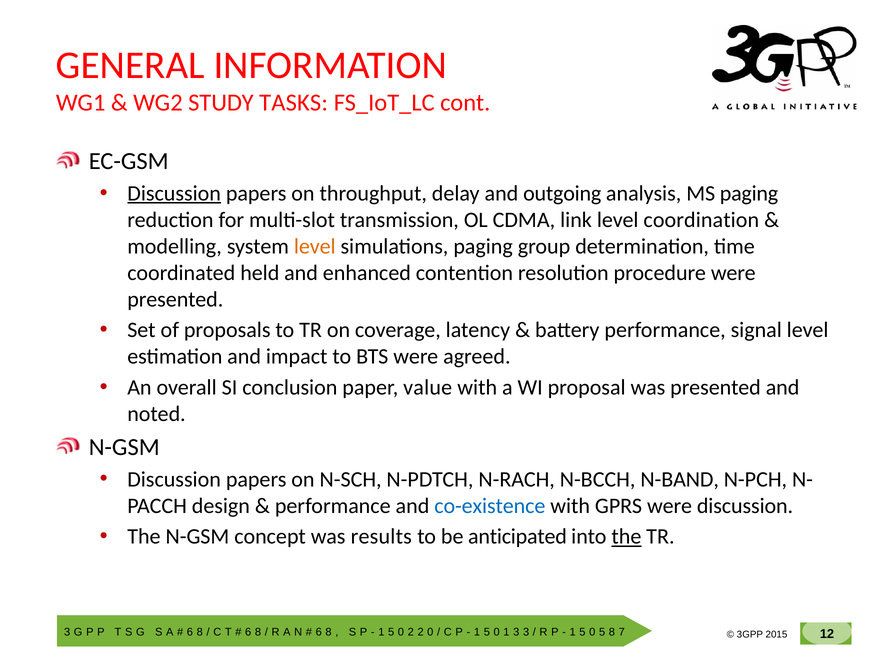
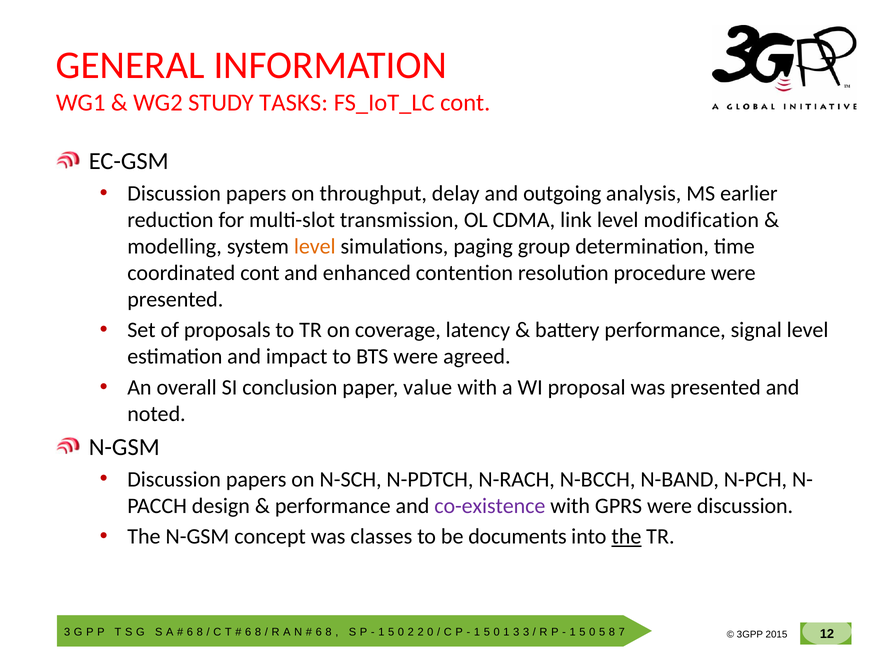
Discussion underline: present -> none (174, 193)
MS paging: paging -> earlier (749, 193)
coordination: coordination -> modification (701, 220)
coordinated held: held -> cont (260, 273)
co-existence colour: blue -> purple (490, 505)
results: results -> classes (381, 536)
anticipated: anticipated -> documents (517, 536)
